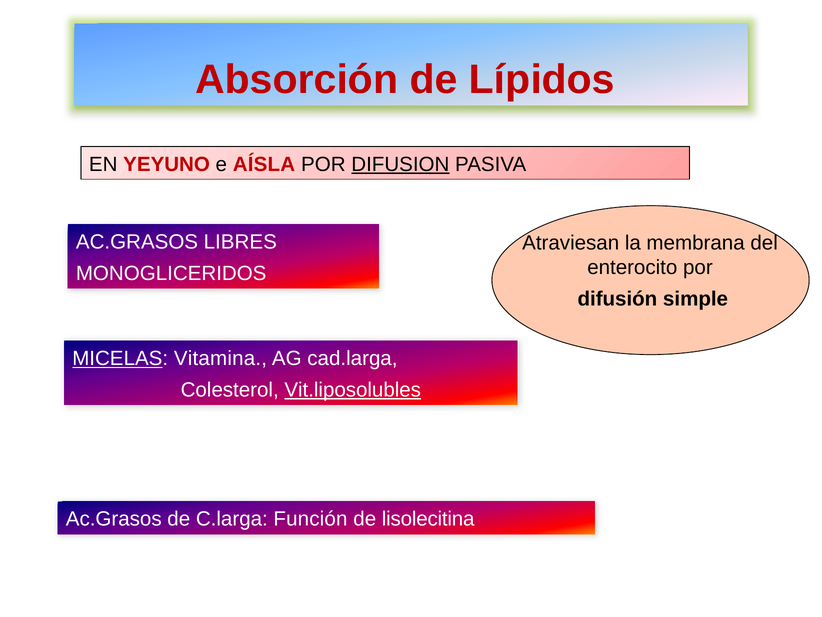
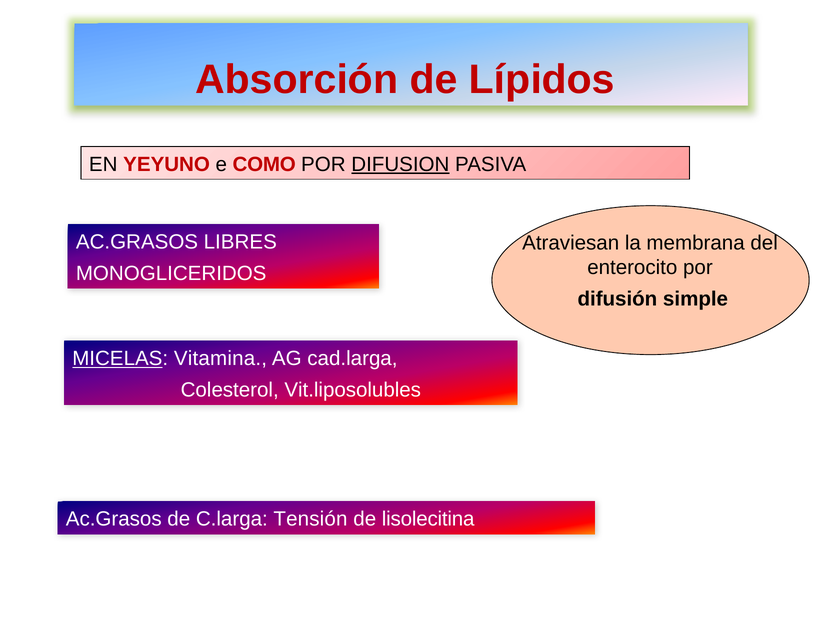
AÍSLA: AÍSLA -> COMO (264, 164)
Vit.liposolubles underline: present -> none (353, 390)
Función: Función -> Tensión (310, 519)
